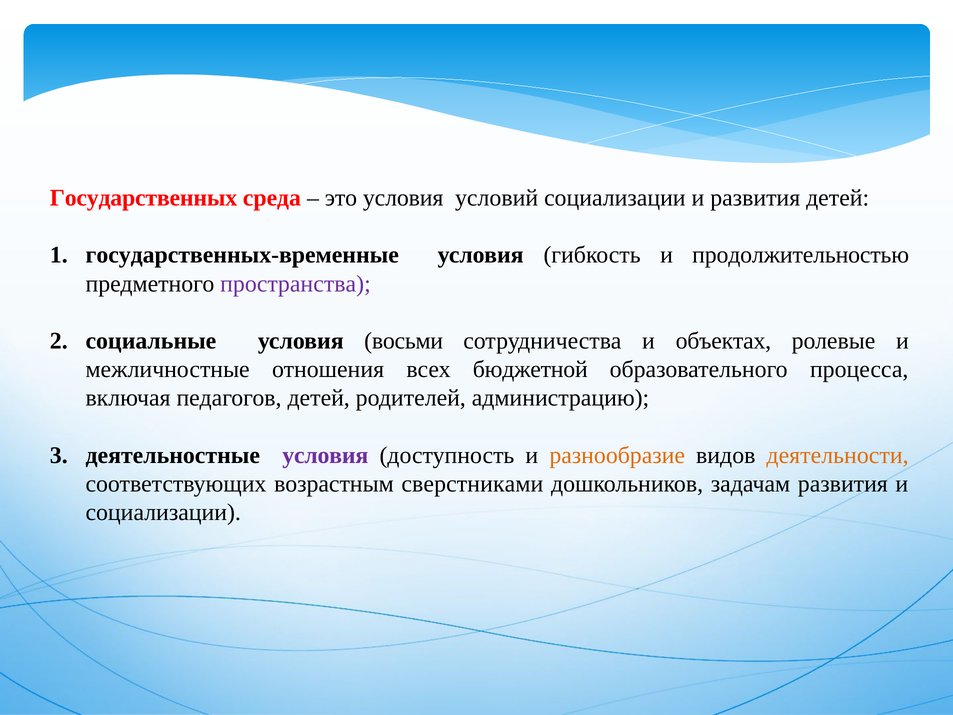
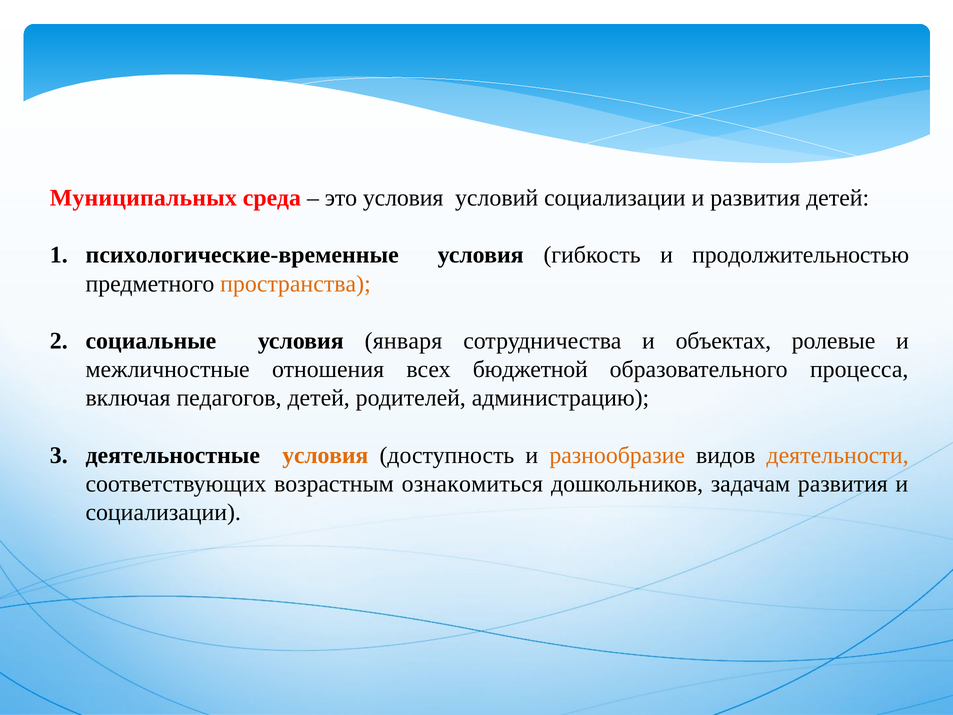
Государственных: Государственных -> Муниципальных (143, 198)
государственных-временные: государственных-временные -> психологические-временные (242, 255)
пространства colour: purple -> orange (295, 284)
восьми: восьми -> января (403, 341)
условия colour: purple -> orange (325, 455)
сверстниками: сверстниками -> ознакомиться (472, 484)
